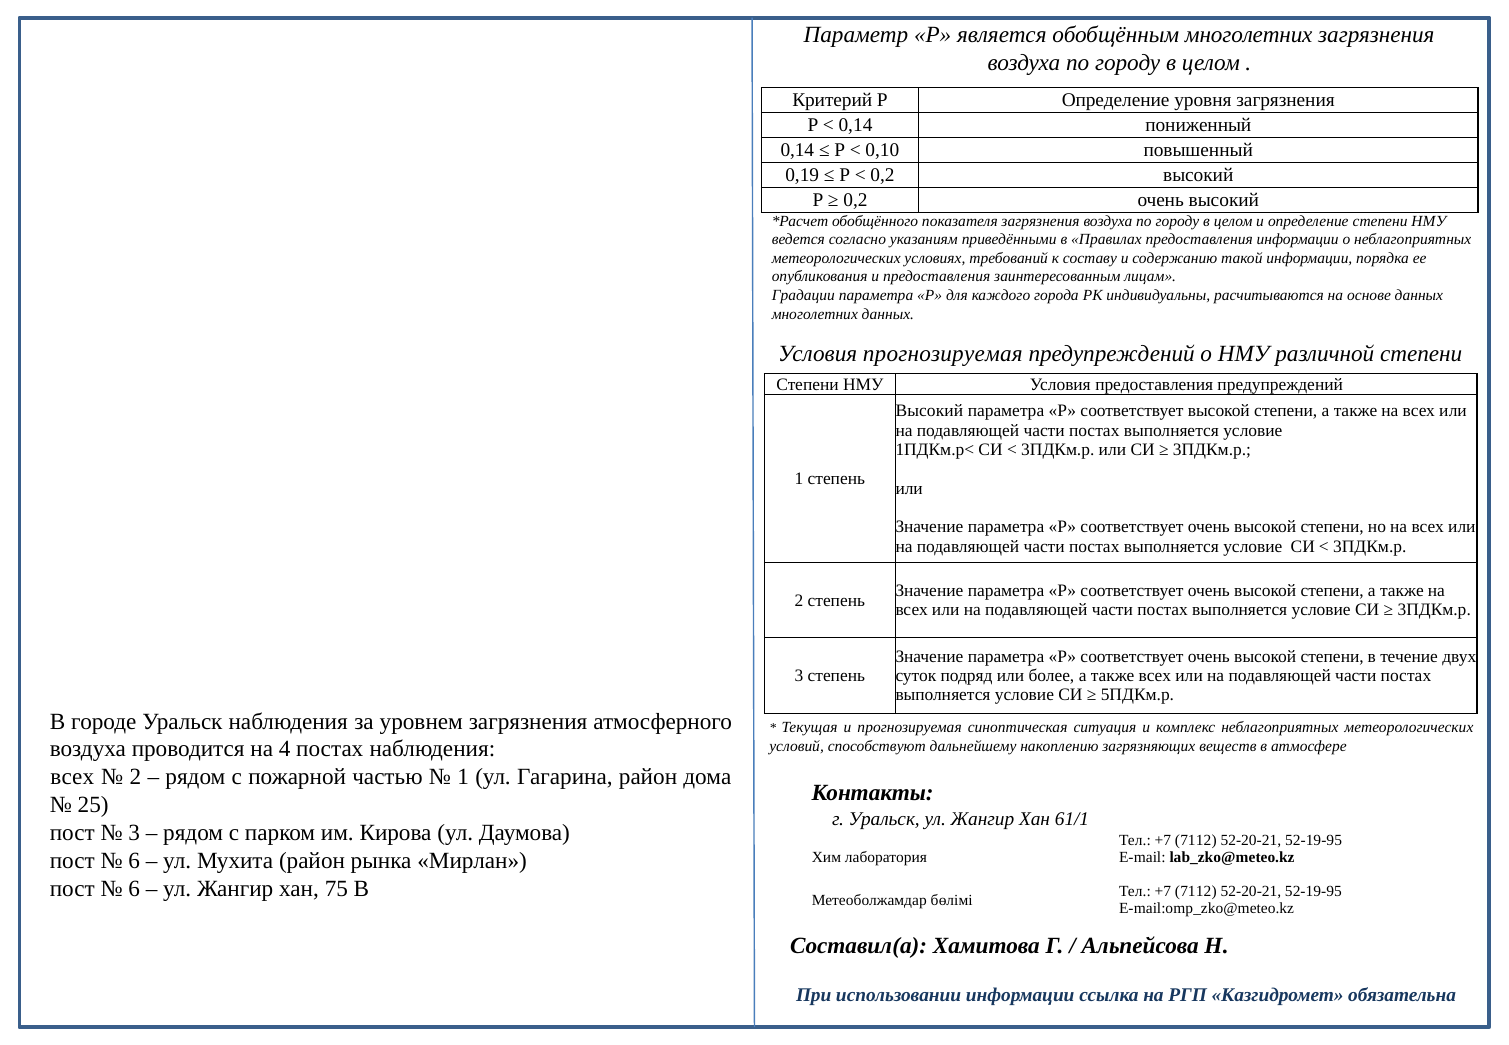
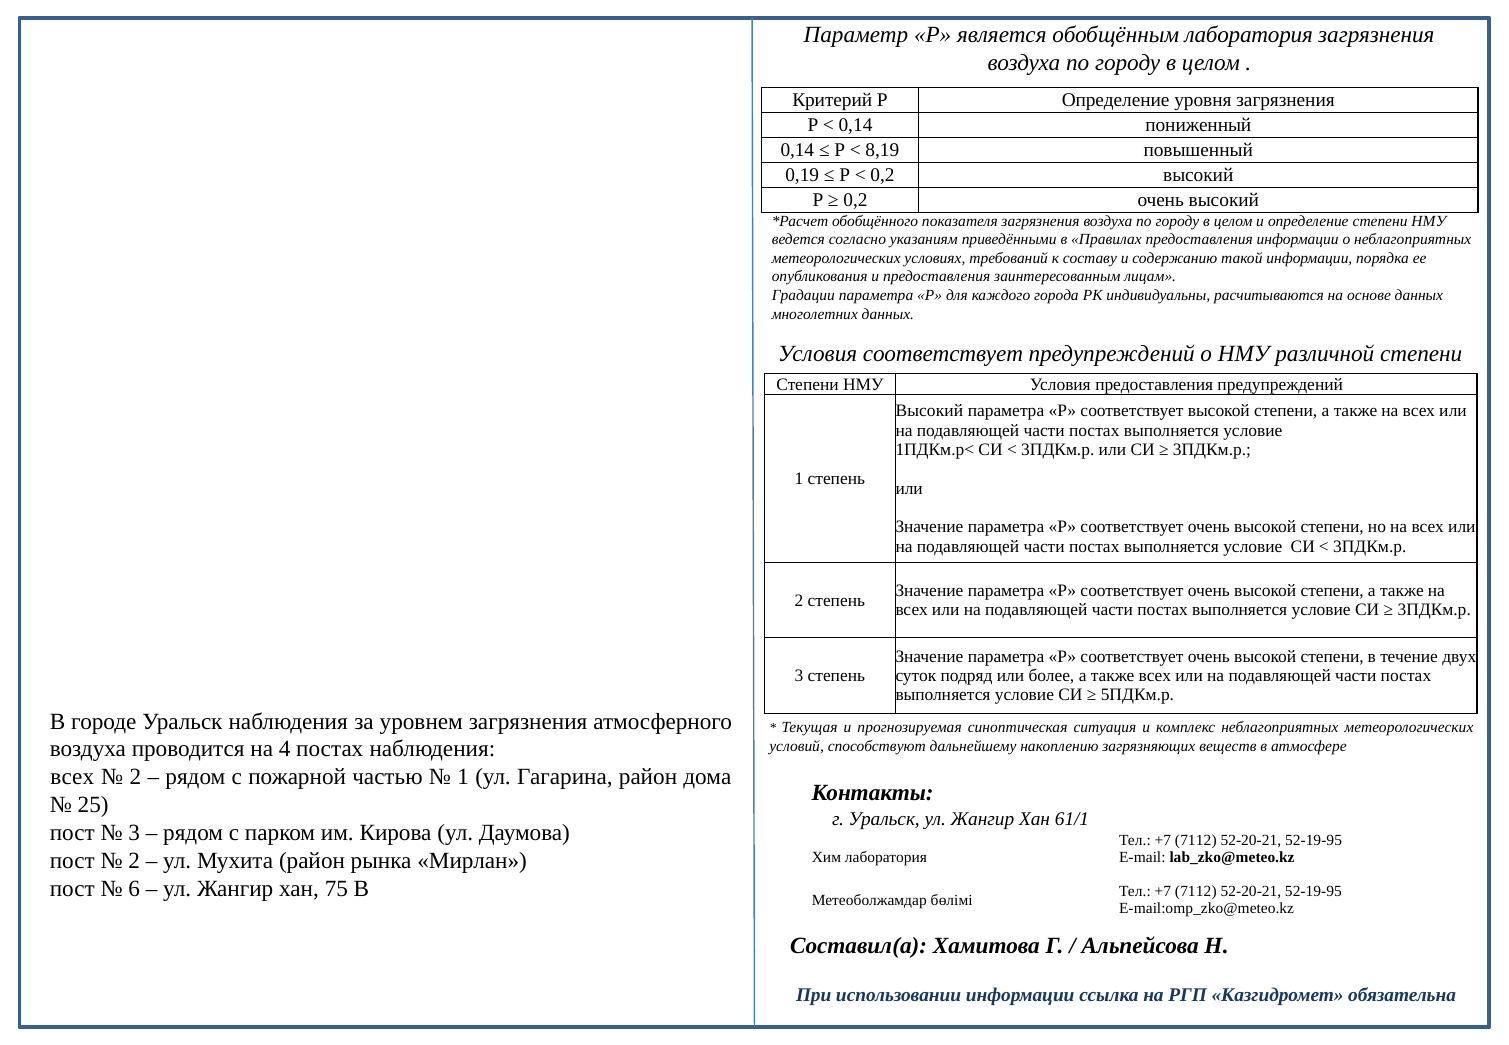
обобщённым многолетних: многолетних -> лаборатория (1249, 35)
0,10: 0,10 -> 8,19 (882, 150)
Условия прогнозируемая: прогнозируемая -> соответствует (943, 353)
6: 6 -> 2 (134, 860)
